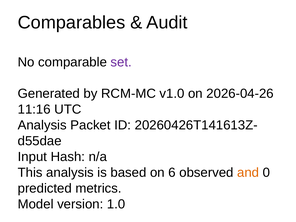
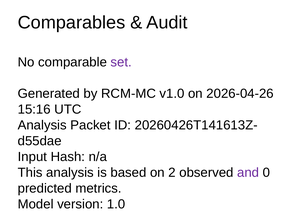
11:16: 11:16 -> 15:16 (34, 109)
6: 6 -> 2 (172, 173)
and colour: orange -> purple (248, 173)
